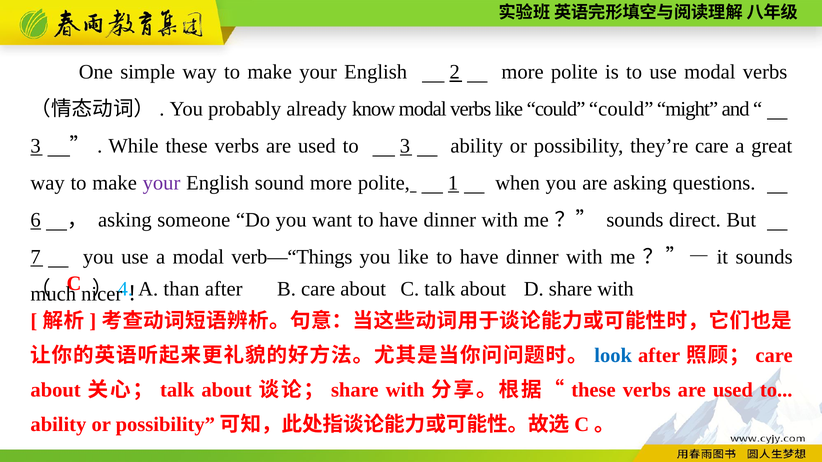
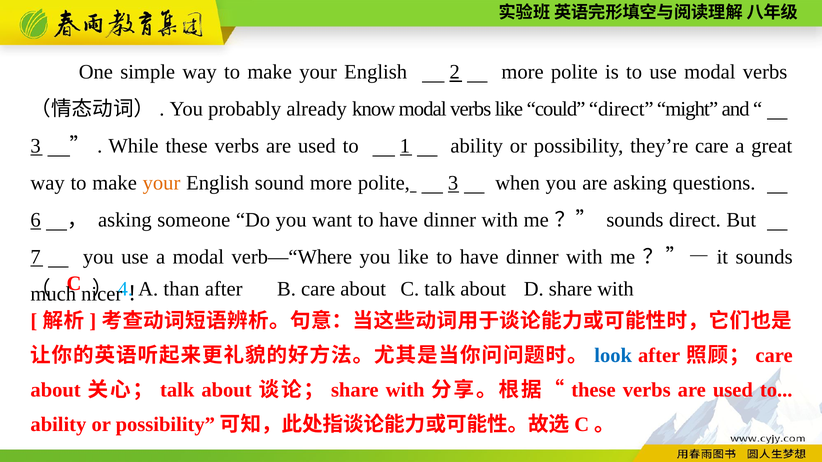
could could: could -> direct (621, 109)
to 3: 3 -> 1 (405, 146)
your colour: purple -> orange (162, 183)
polite 1: 1 -> 3 (453, 183)
verb—“Things: verb—“Things -> verb—“Where (292, 257)
